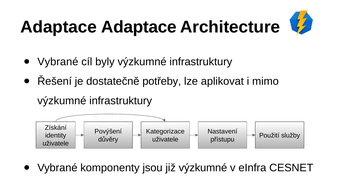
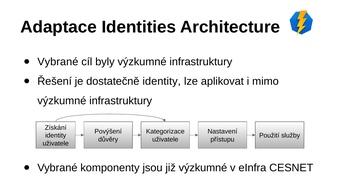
Adaptace Adaptace: Adaptace -> Identities (139, 27)
dostatečně potřeby: potřeby -> identity (162, 81)
